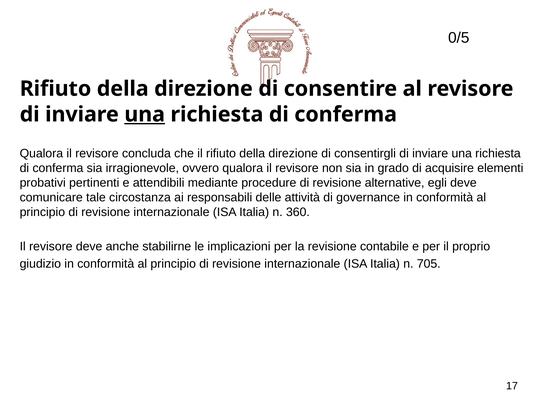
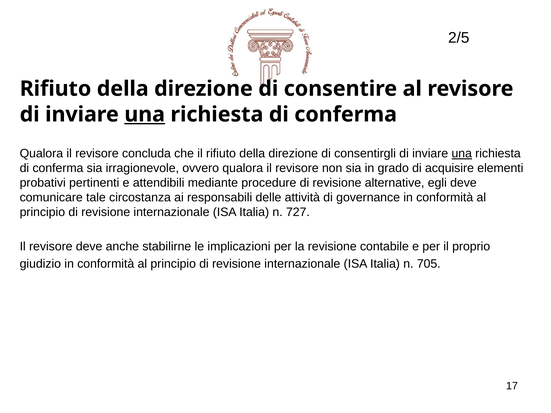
0/5: 0/5 -> 2/5 (459, 38)
una underline: none -> present (462, 154)
360: 360 -> 727 (298, 212)
